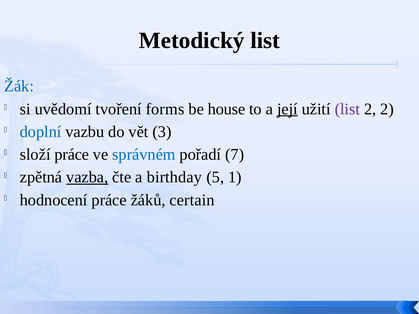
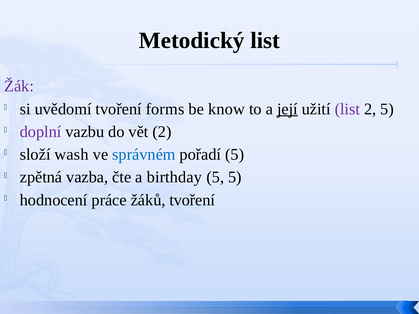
Žák colour: blue -> purple (19, 86)
house: house -> know (226, 109)
2 2: 2 -> 5 (387, 109)
doplní colour: blue -> purple (41, 132)
vět 3: 3 -> 2 (162, 132)
složí práce: práce -> wash (72, 155)
pořadí 7: 7 -> 5 (235, 155)
vazba underline: present -> none (87, 177)
5 1: 1 -> 5 (235, 177)
žáků certain: certain -> tvoření (192, 200)
